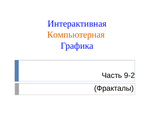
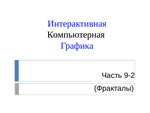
Компьютерная colour: orange -> black (76, 35)
